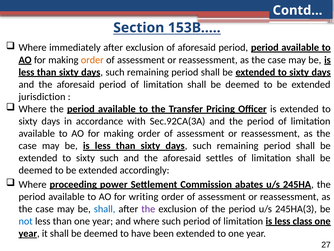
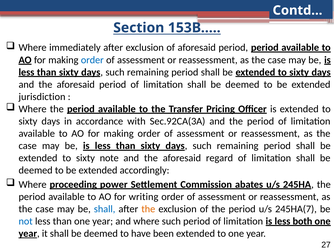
order colour: orange -> blue (92, 60)
sixty such: such -> note (109, 158)
settles: settles -> regard (219, 158)
the colour: purple -> orange (148, 209)
245HA(3: 245HA(3 -> 245HA(7 (296, 209)
class: class -> both (302, 221)
